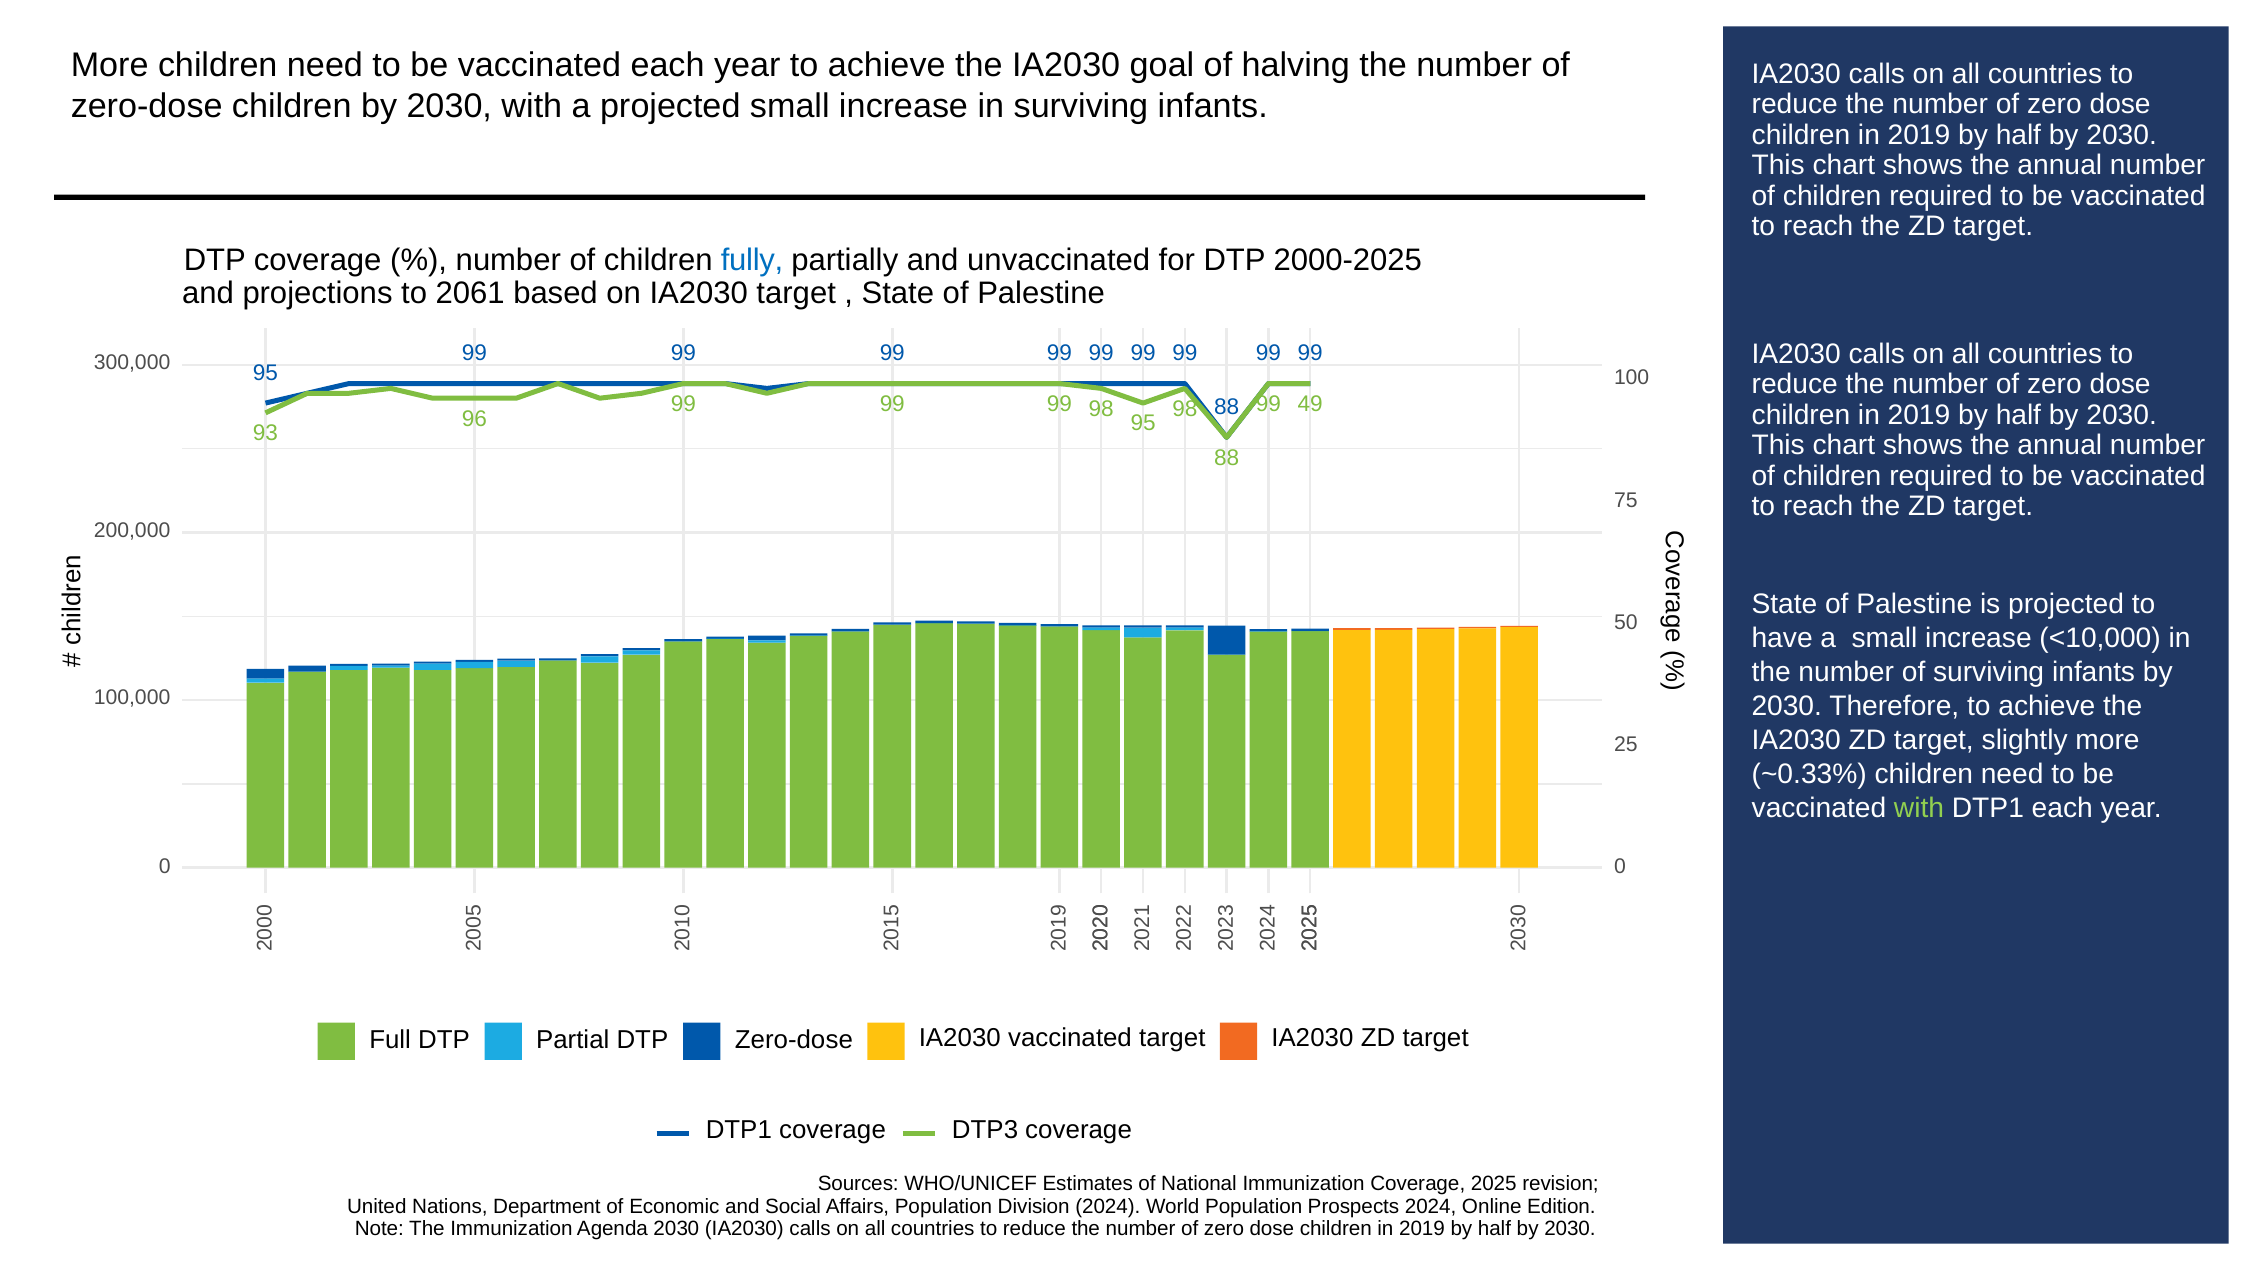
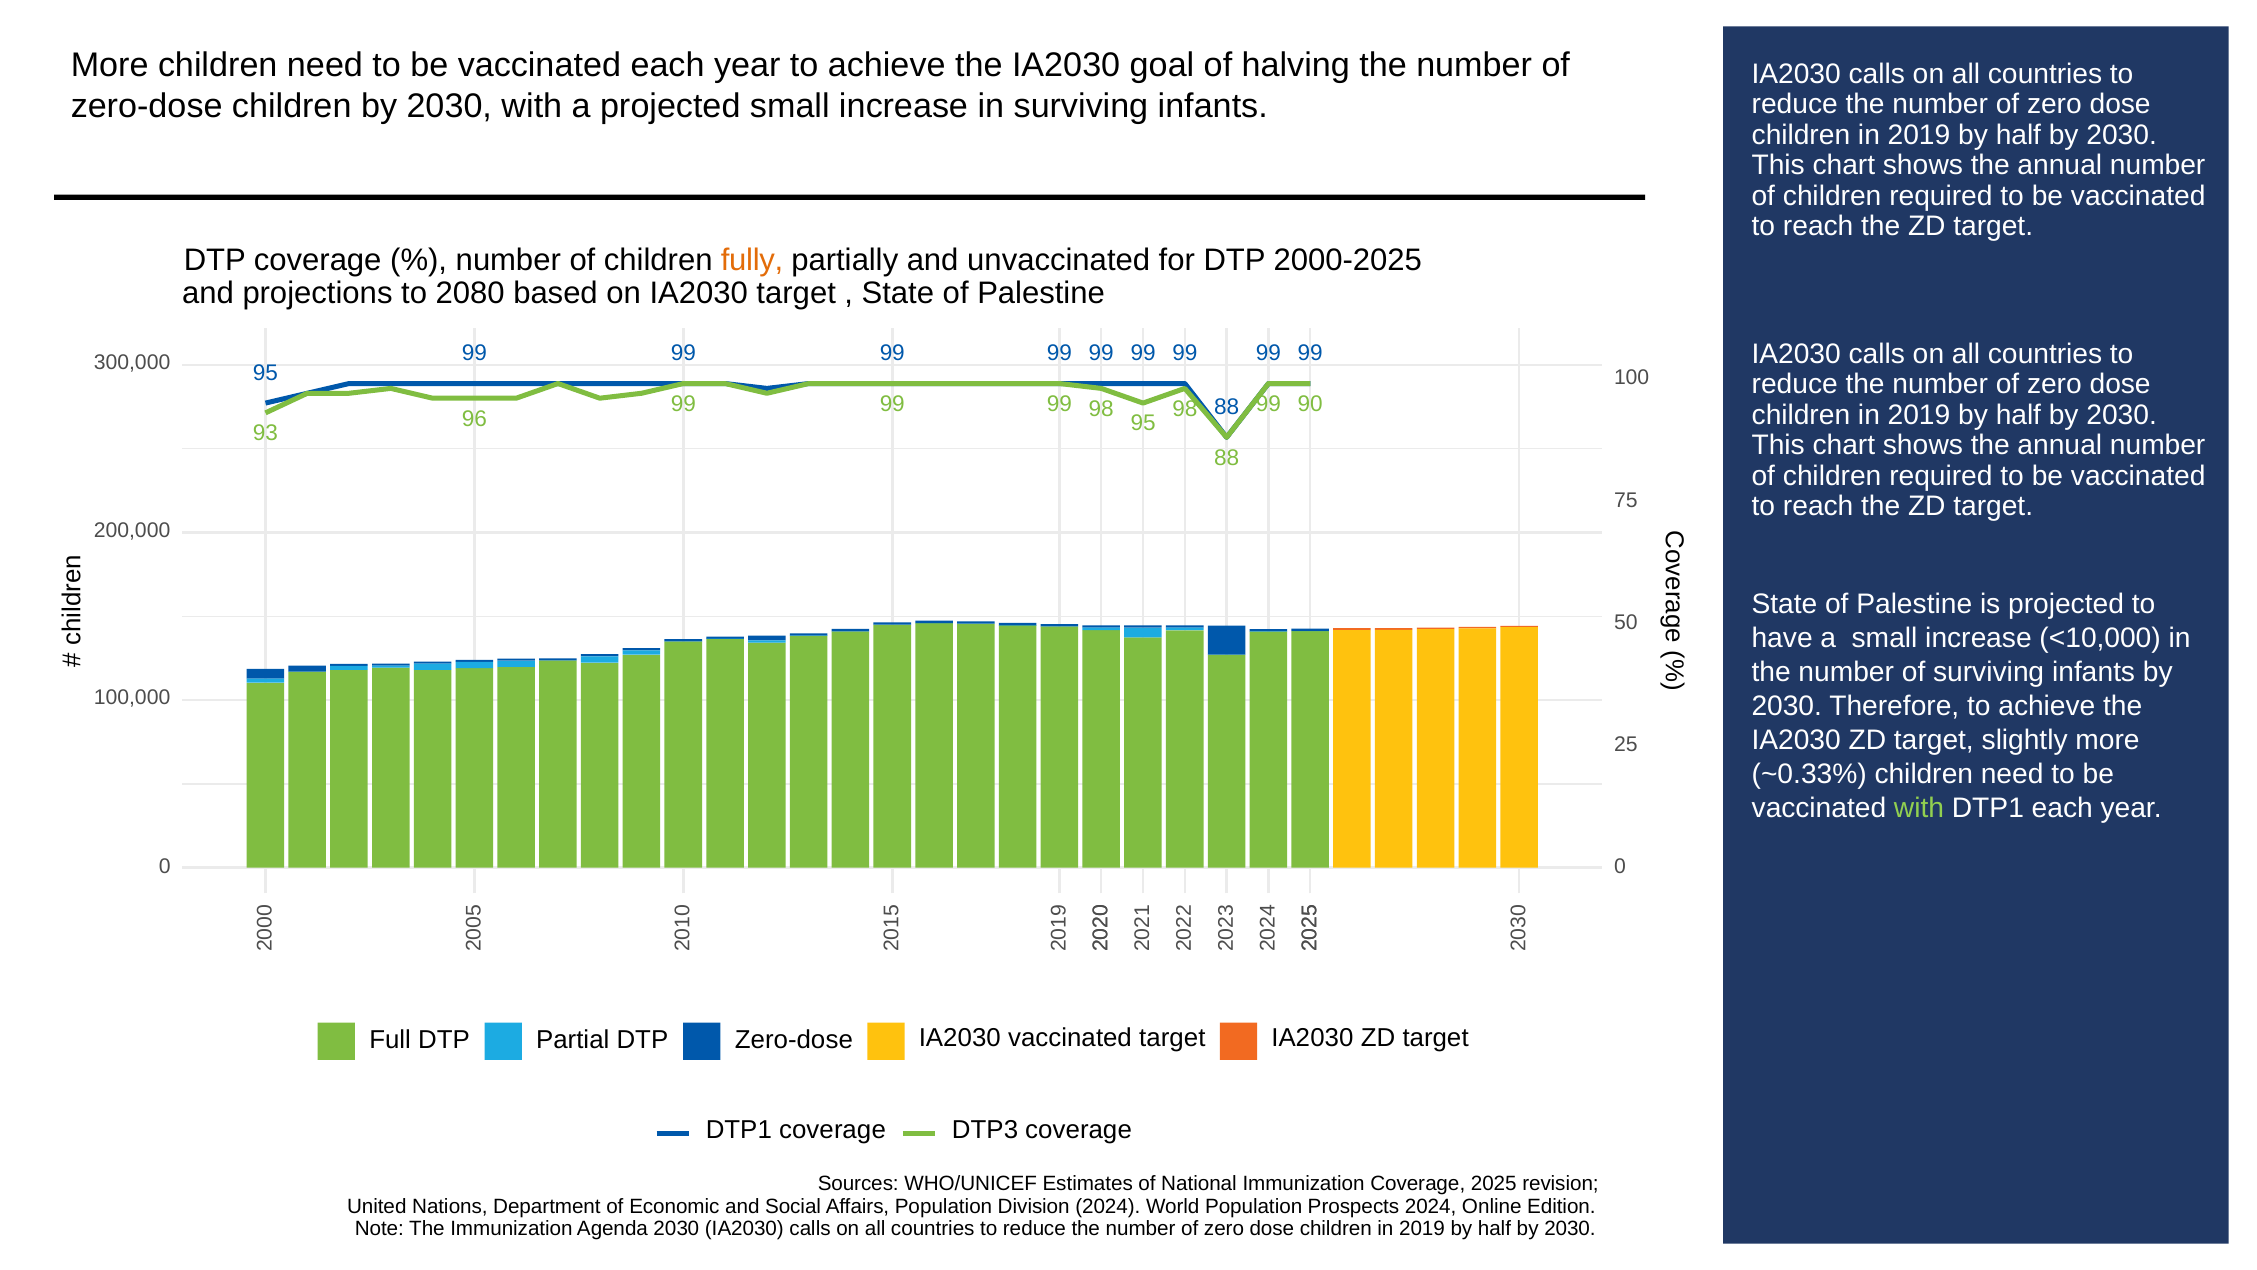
fully colour: blue -> orange (752, 260)
2061: 2061 -> 2080 (470, 293)
49: 49 -> 90 (1310, 404)
